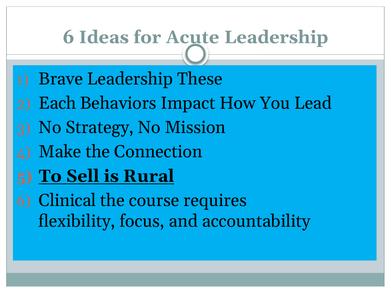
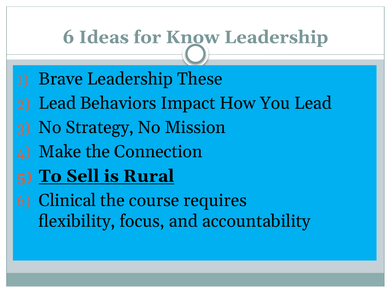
Acute: Acute -> Know (193, 37)
Each: Each -> Lead (57, 103)
